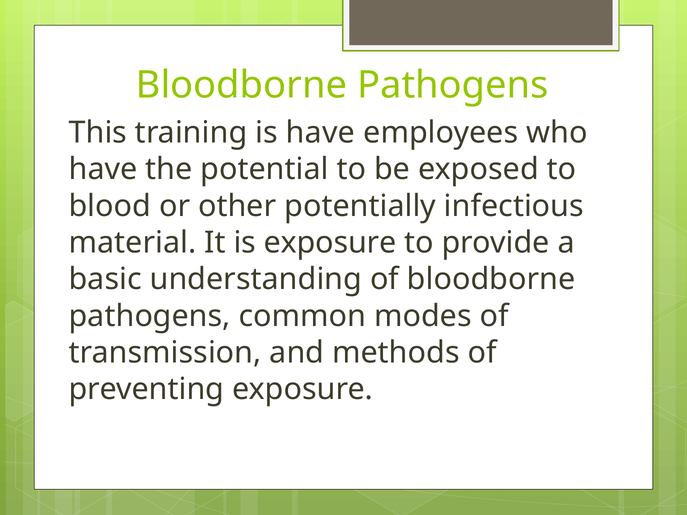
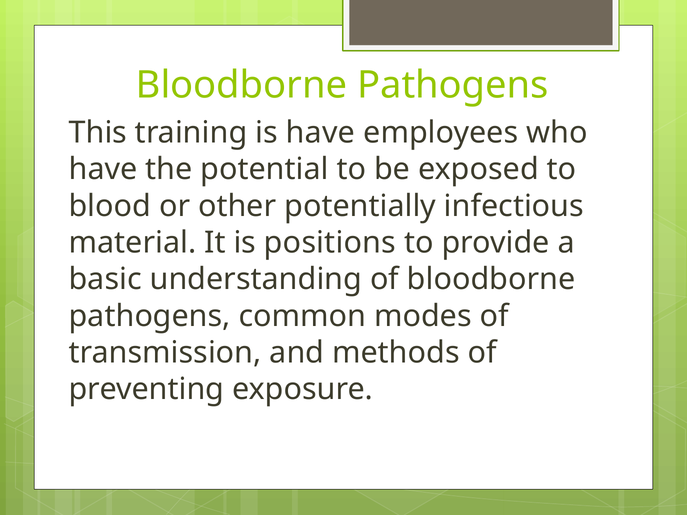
is exposure: exposure -> positions (330, 243)
